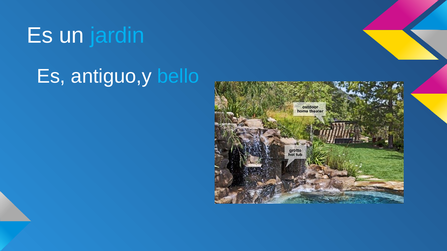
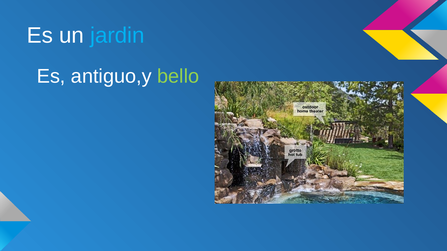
bello colour: light blue -> light green (178, 76)
